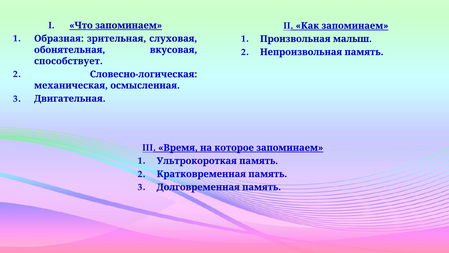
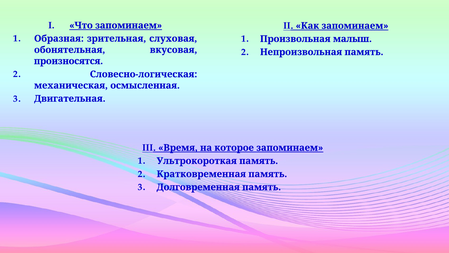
способствует: способствует -> произносятся (68, 61)
